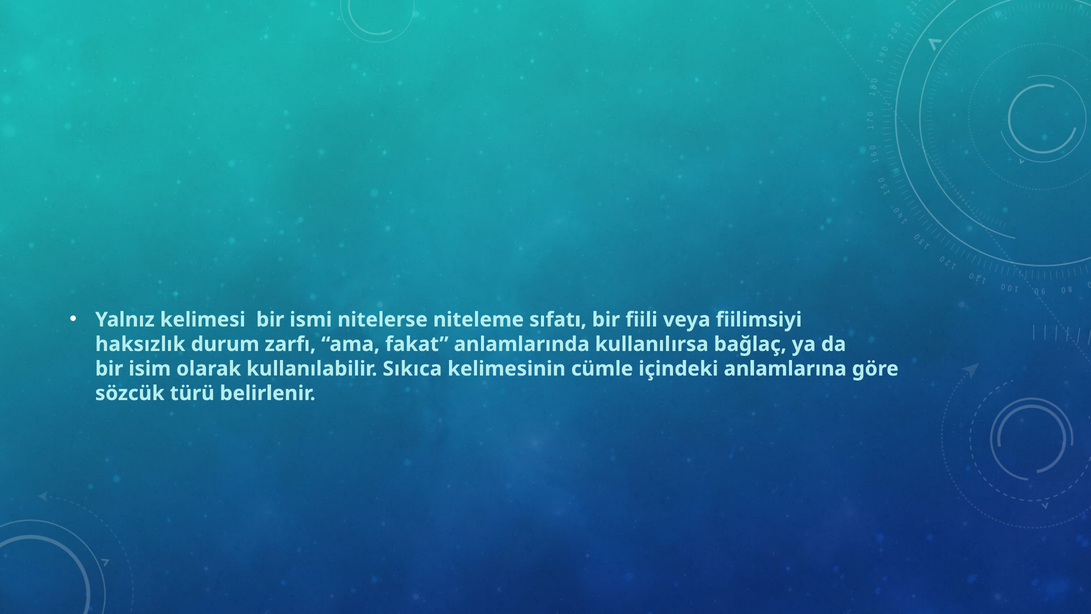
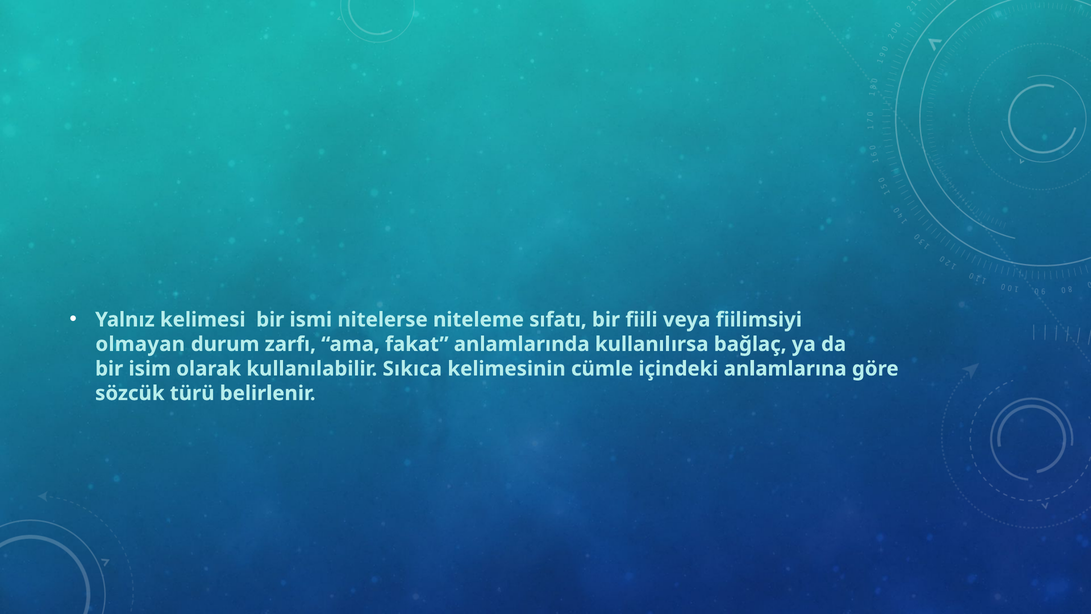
haksızlık: haksızlık -> olmayan (140, 344)
